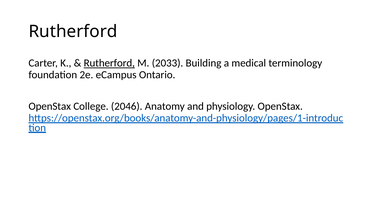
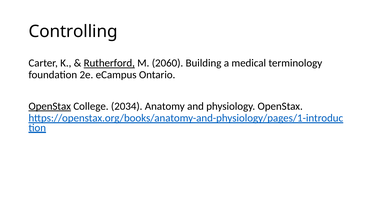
Rutherford: Rutherford -> Controlling (73, 31)
2033: 2033 -> 2060 (168, 63)
OpenStax underline: none -> present (50, 106)
2046: 2046 -> 2034 (127, 106)
